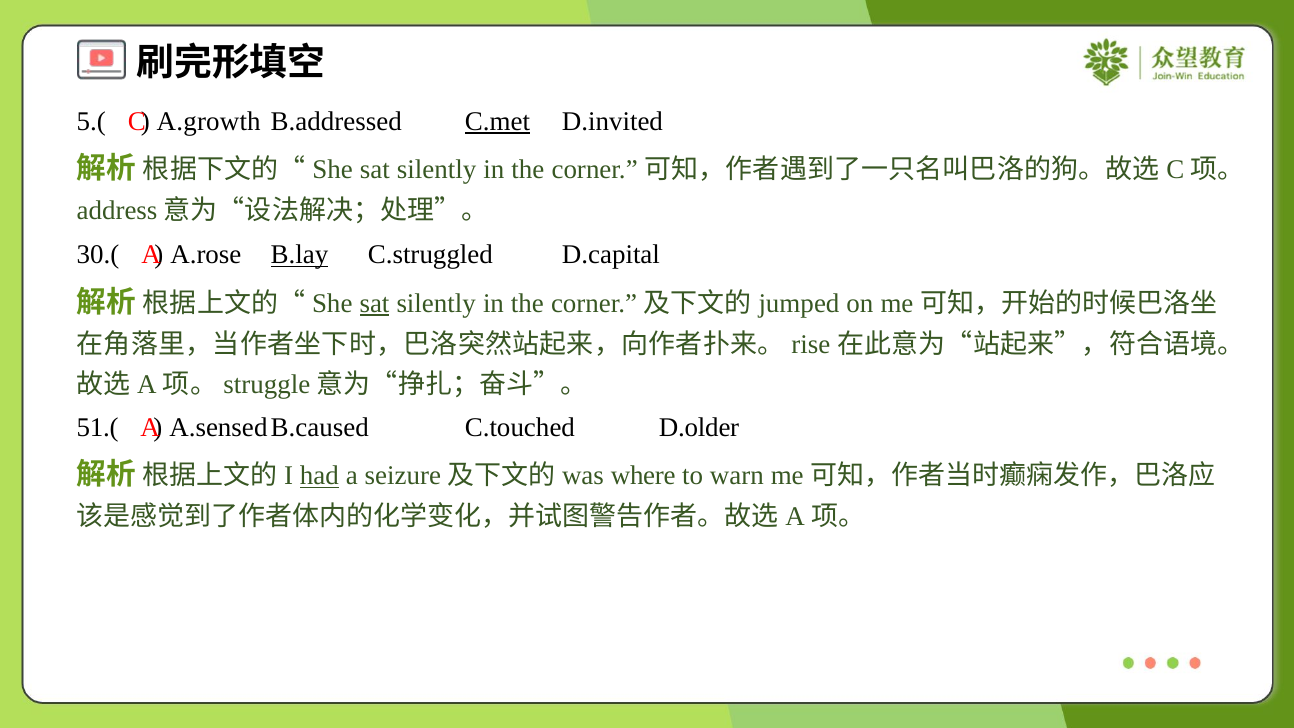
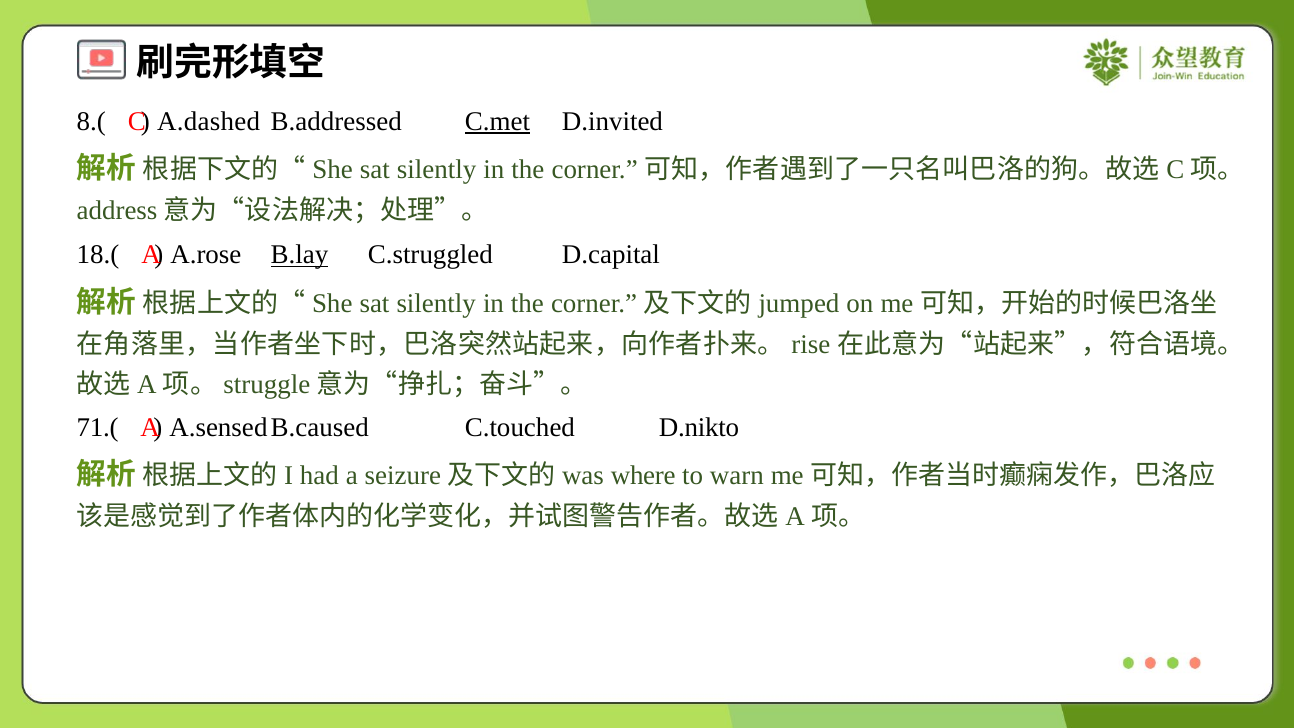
5.(: 5.( -> 8.( (91, 121)
A.growth: A.growth -> A.dashed (209, 121)
30.(: 30.( -> 18.( (98, 255)
sat underline: present -> none (374, 303)
51.(: 51.( -> 71.( (98, 427)
D.older: D.older -> D.nikto (699, 427)
had underline: present -> none (319, 476)
